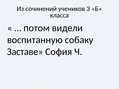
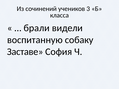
потом: потом -> брали (37, 28)
